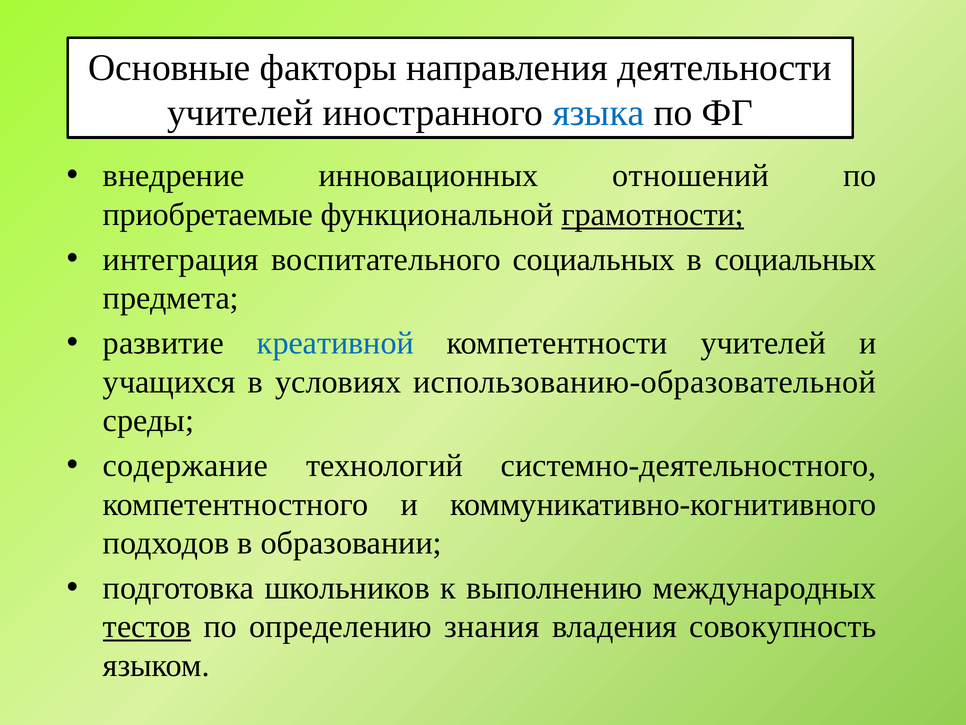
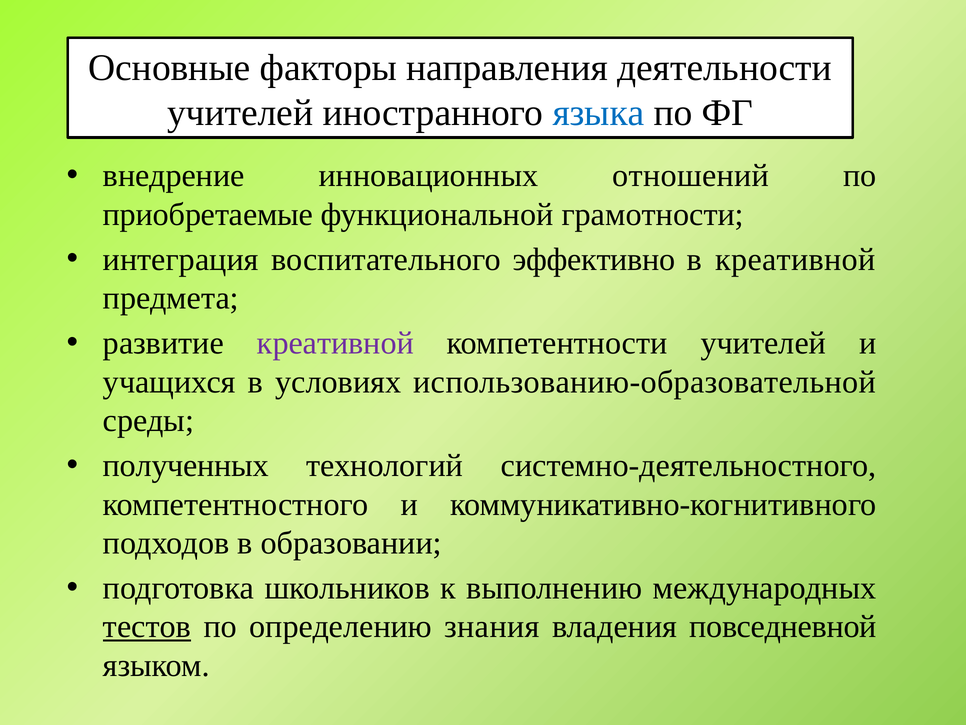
грамотности underline: present -> none (653, 214)
воспитательного социальных: социальных -> эффективно (594, 259)
в социальных: социальных -> креативной (795, 259)
креативной colour: blue -> purple (335, 343)
содержание: содержание -> полученных (186, 465)
совокупность: совокупность -> повседневной (783, 626)
